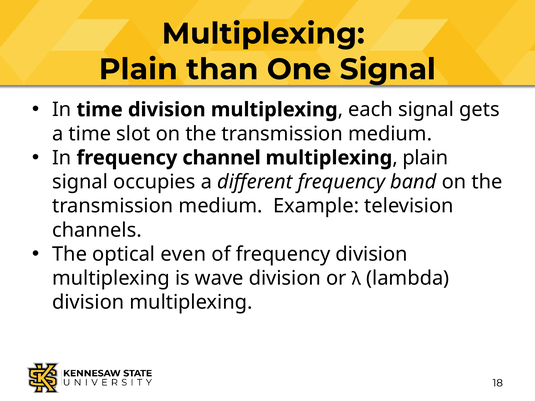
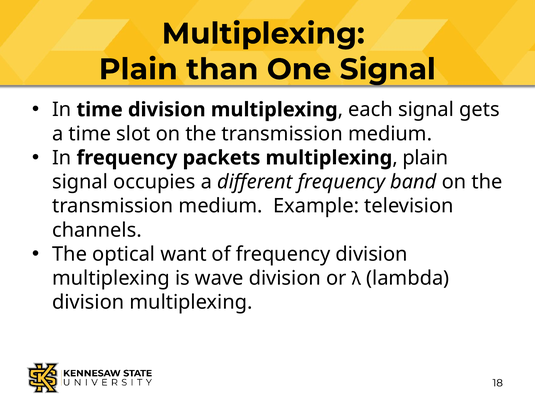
channel: channel -> packets (221, 158)
even: even -> want (183, 254)
